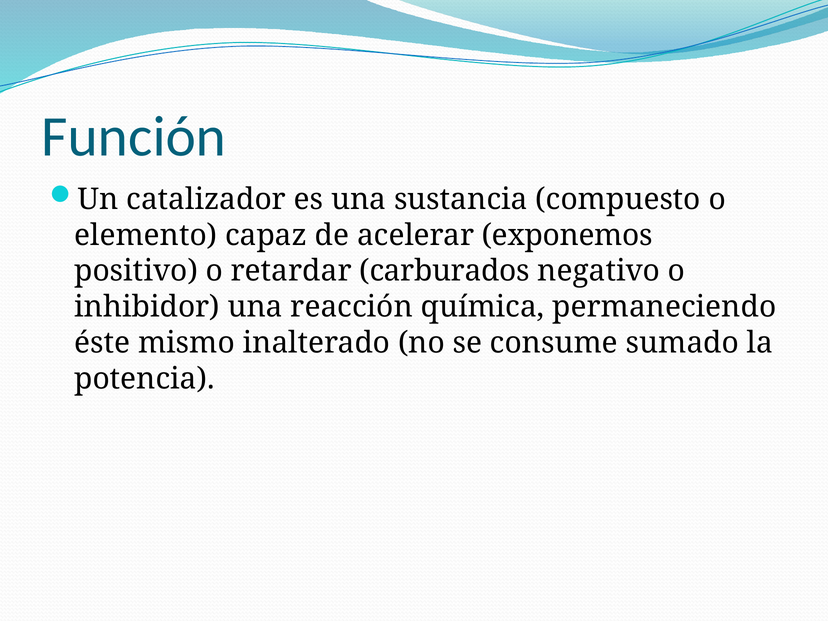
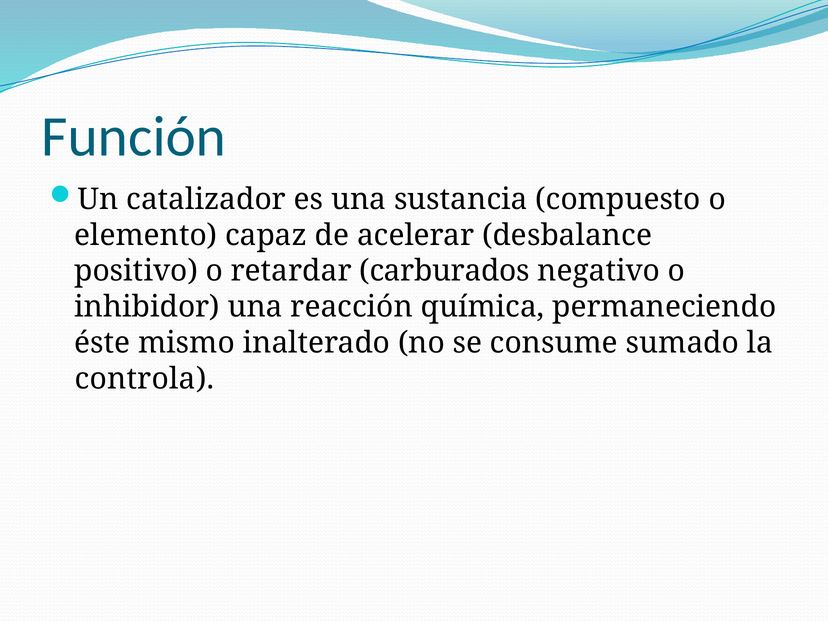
exponemos: exponemos -> desbalance (567, 235)
potencia: potencia -> controla (144, 379)
